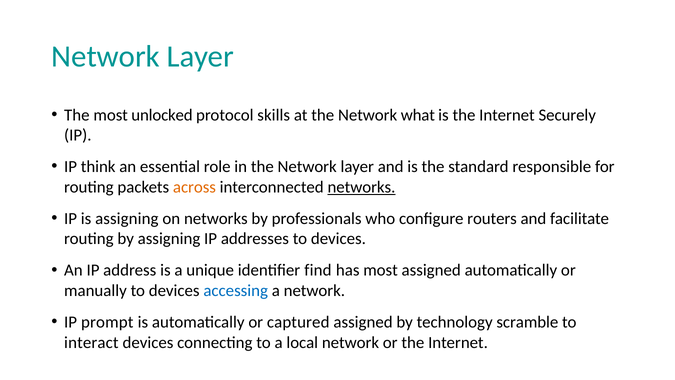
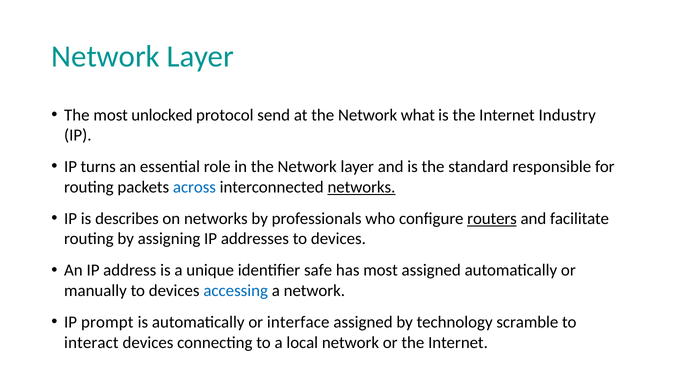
skills: skills -> send (274, 115)
Securely: Securely -> Industry (567, 115)
think: think -> turns (98, 167)
across colour: orange -> blue (194, 187)
is assigning: assigning -> describes (127, 218)
routers underline: none -> present (492, 218)
find: find -> safe (318, 270)
captured: captured -> interface (298, 322)
